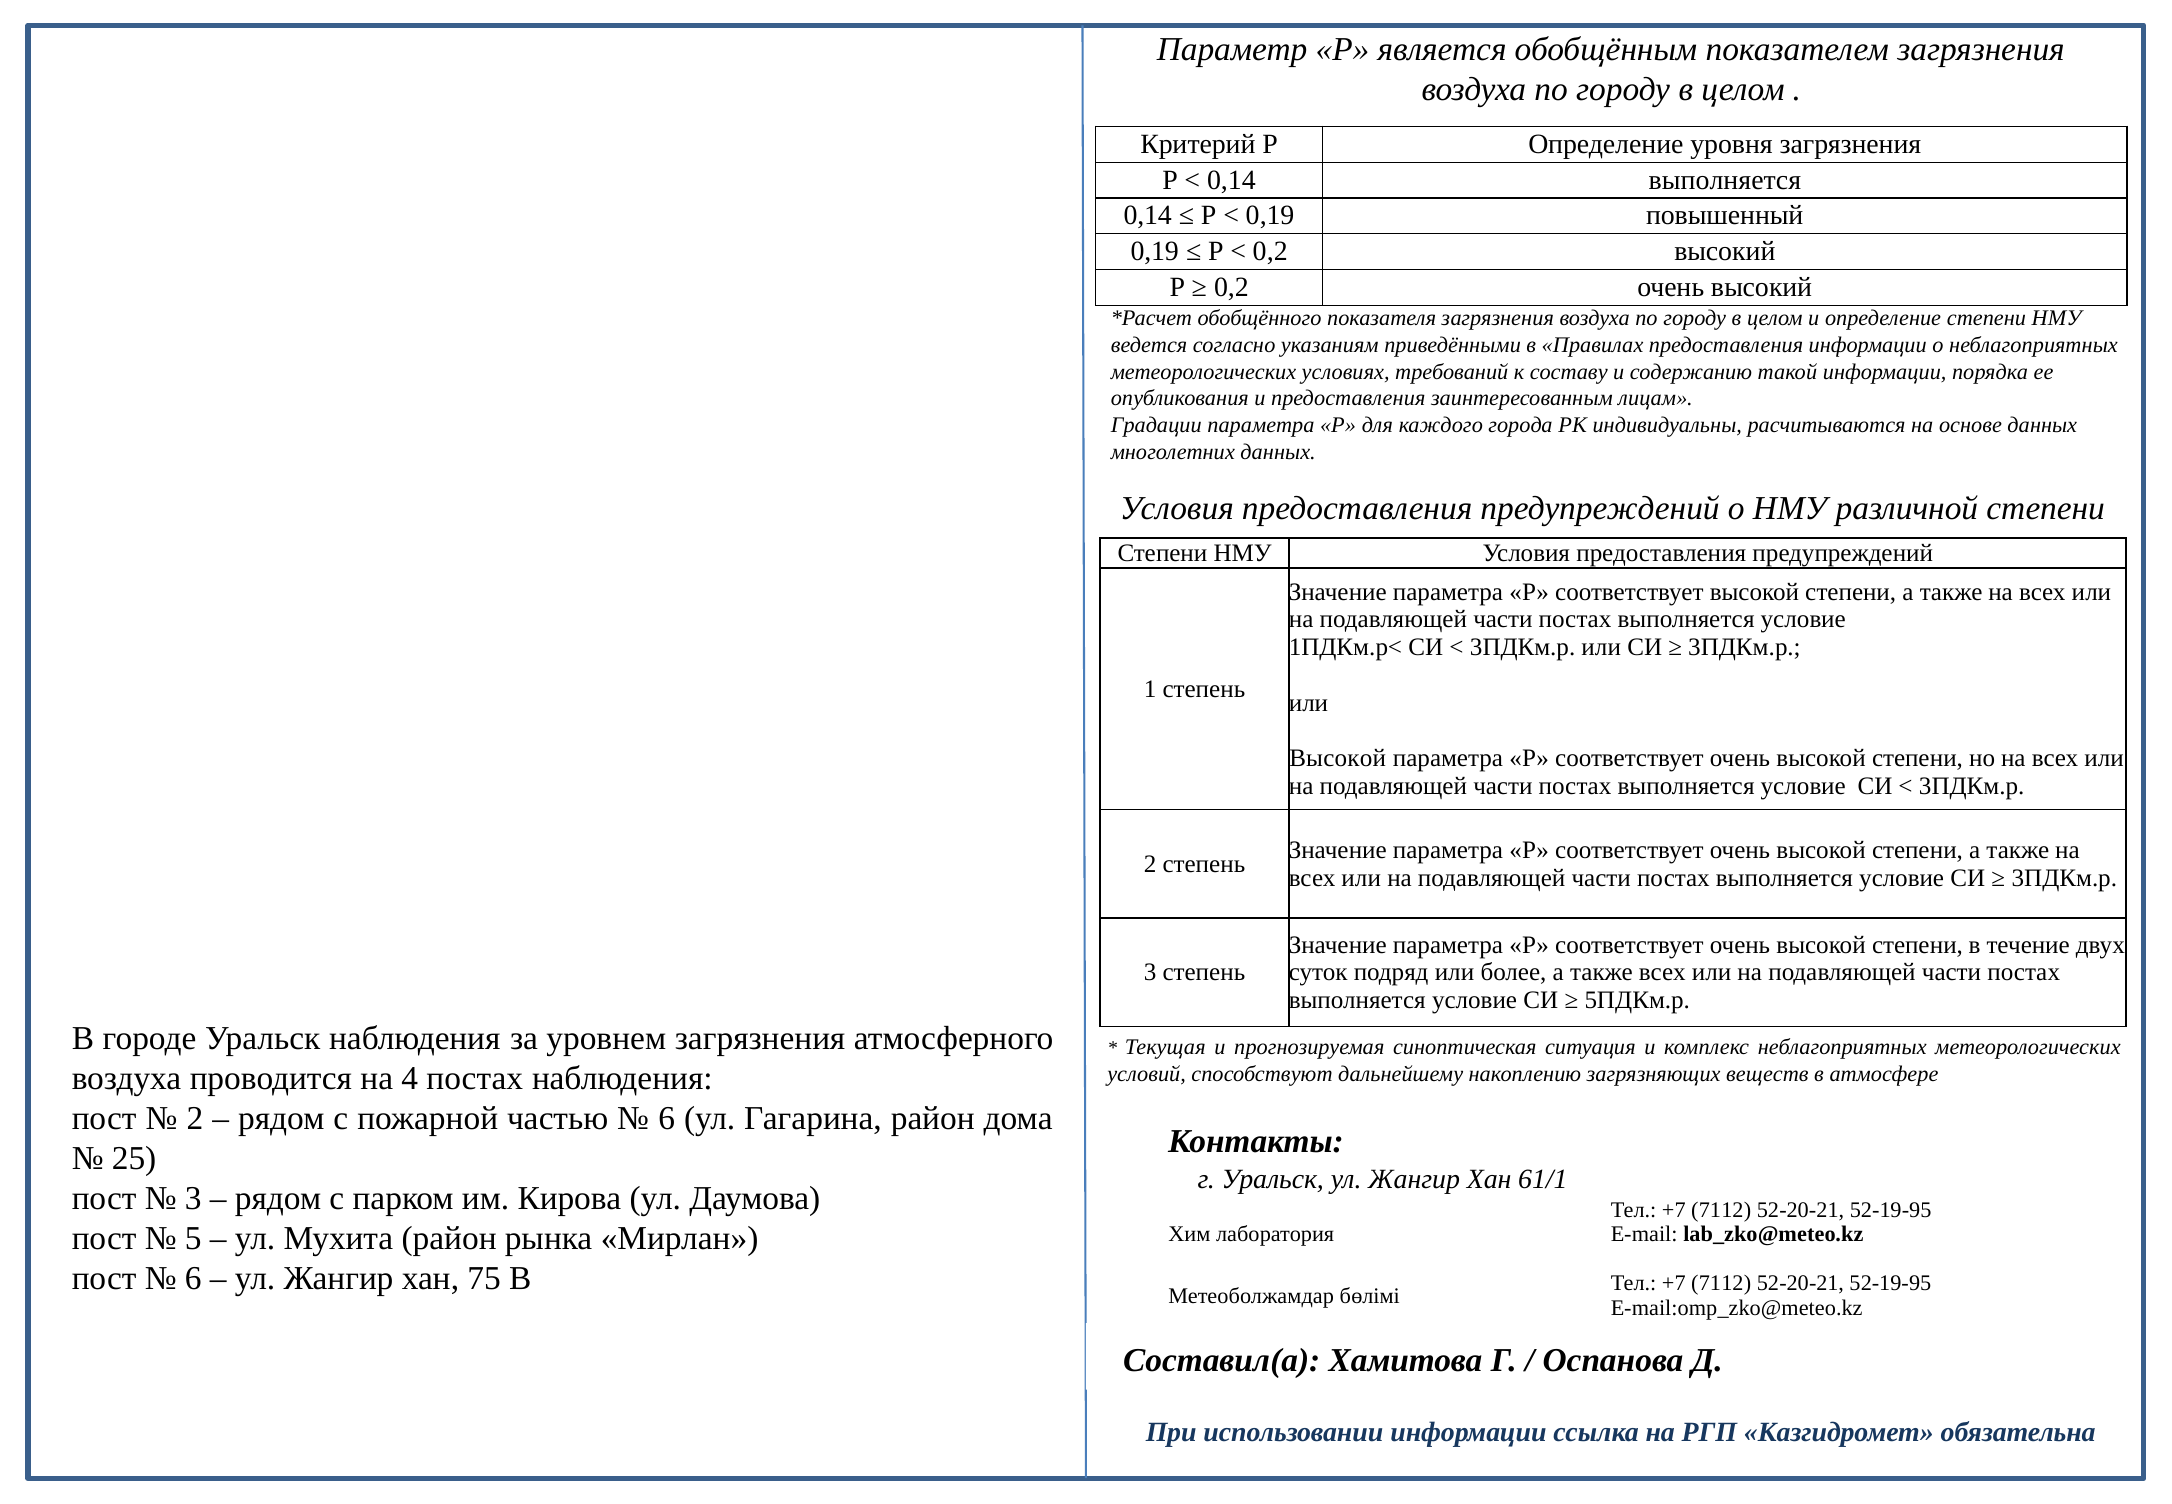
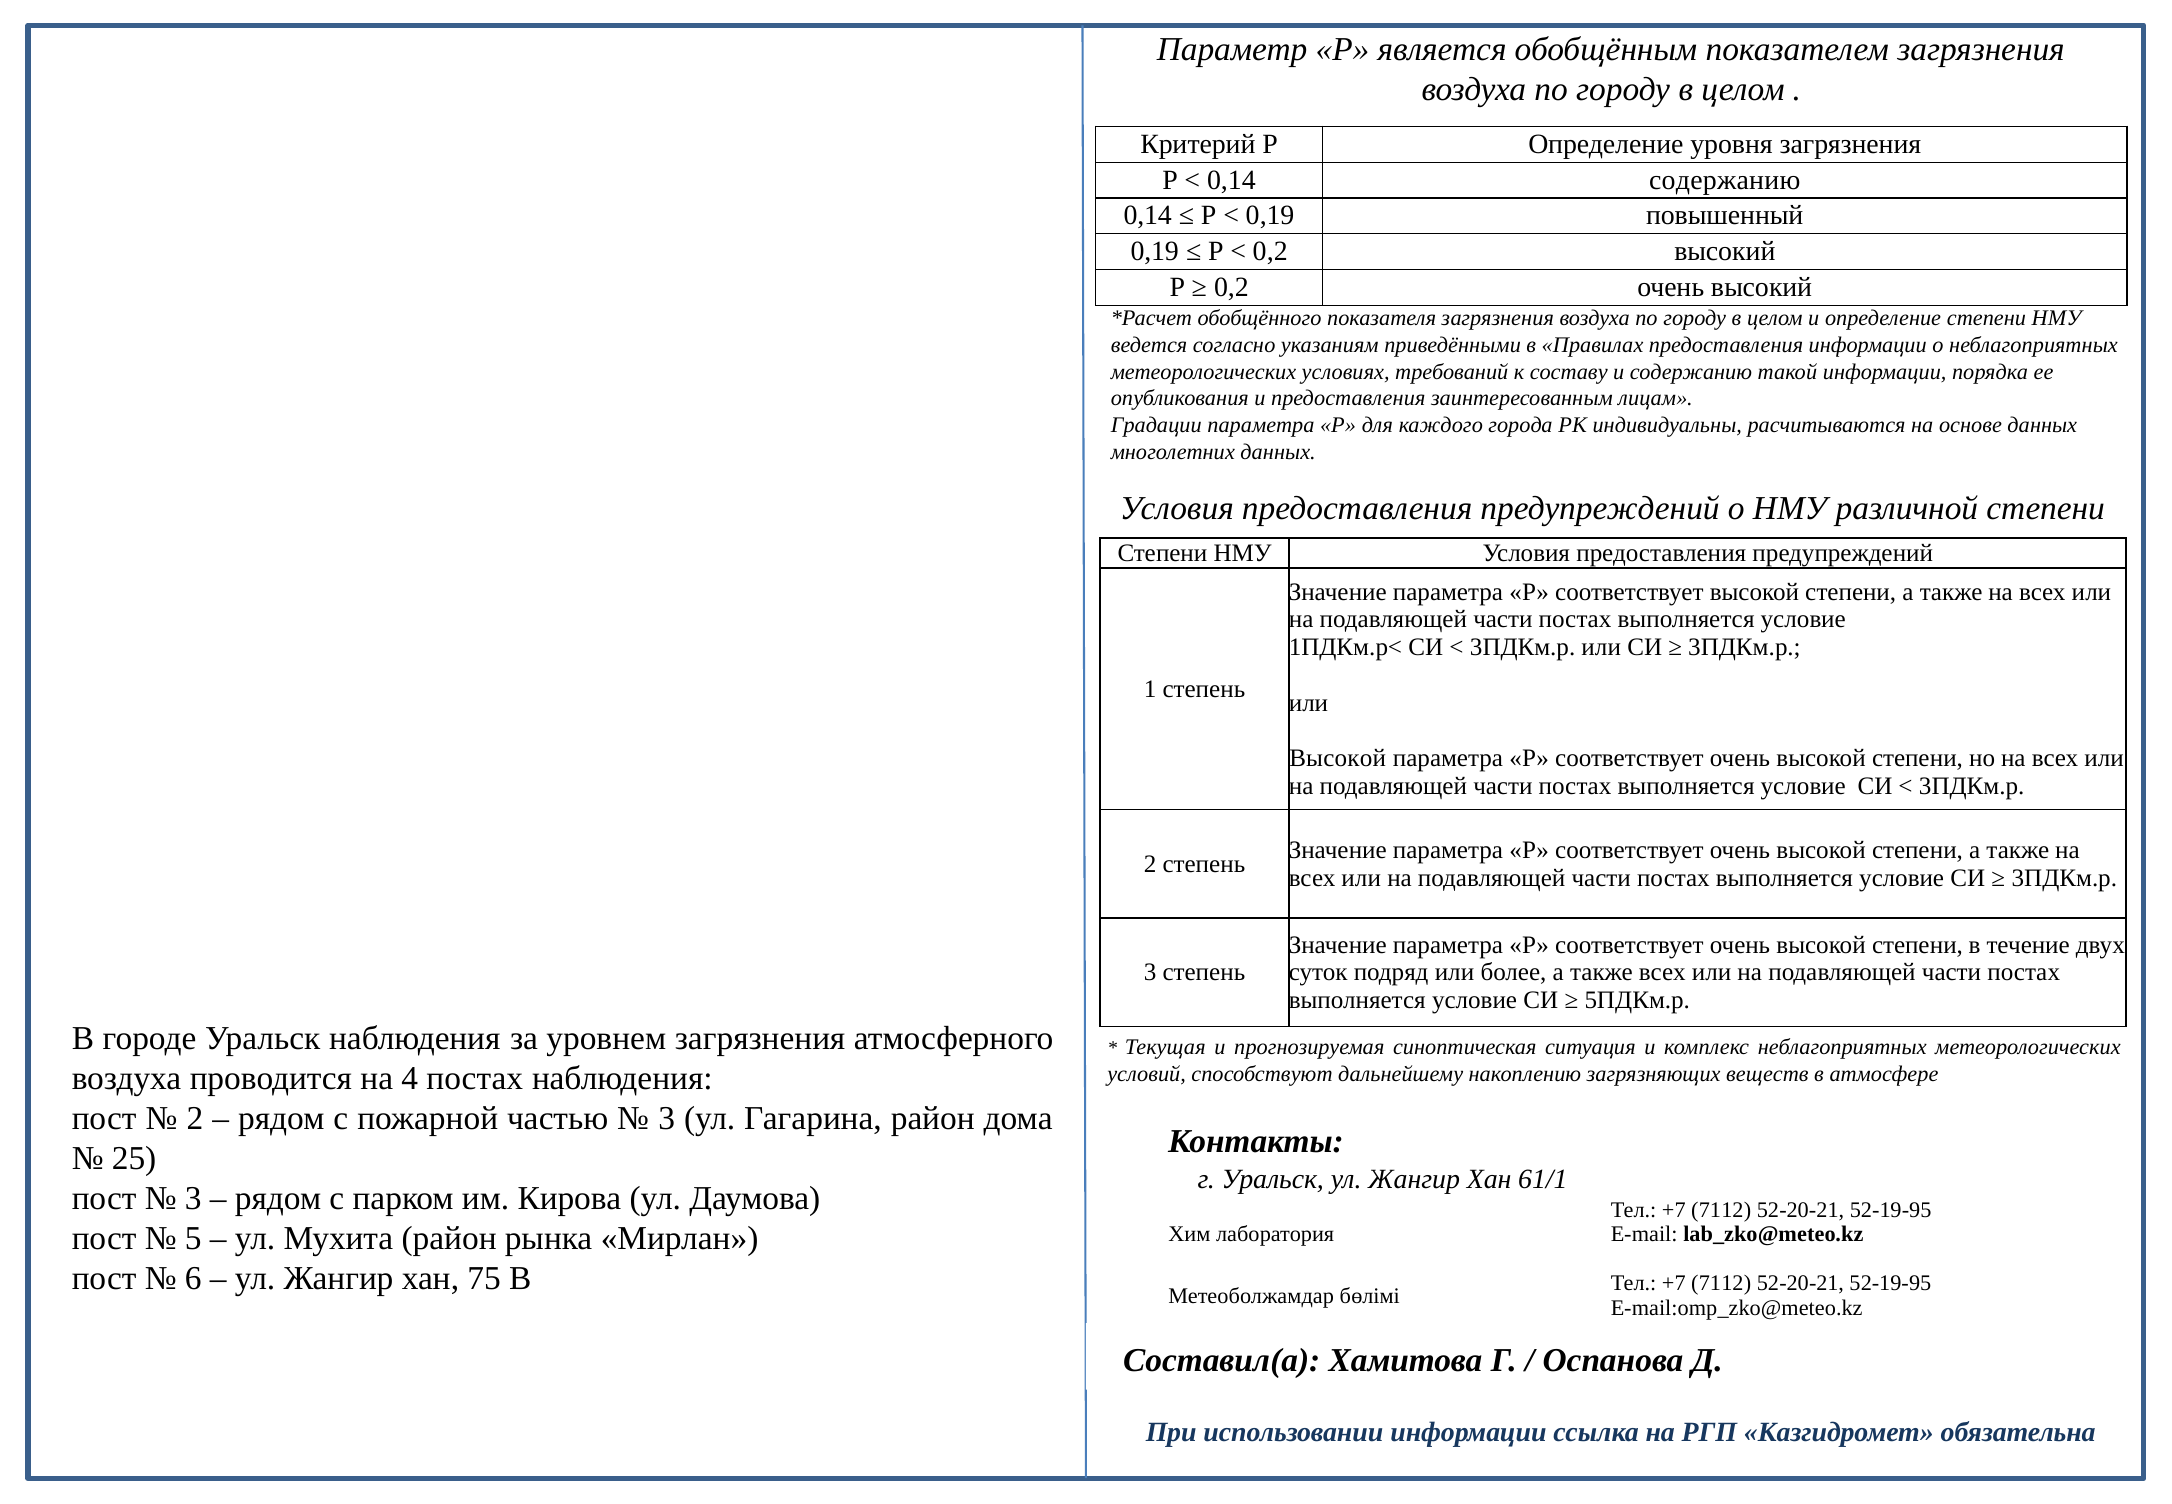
0,14 выполняется: выполняется -> содержанию (1725, 180)
6: 6 -> 3 (667, 1118)
